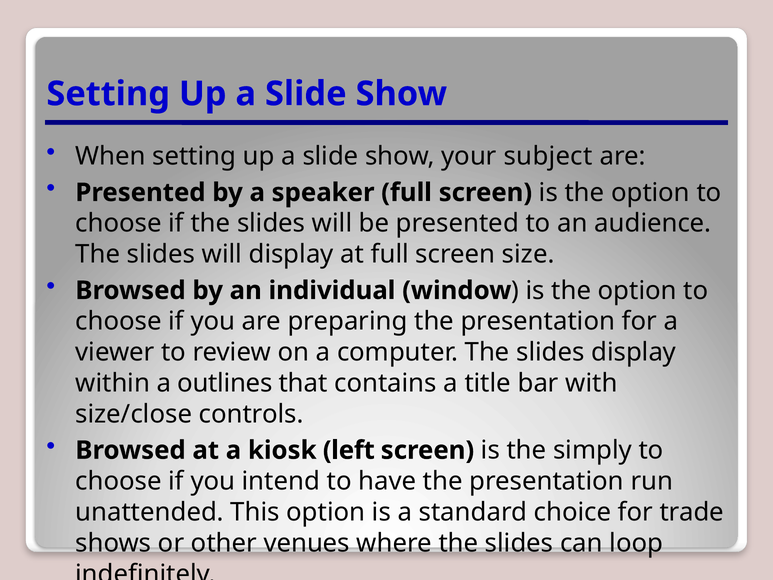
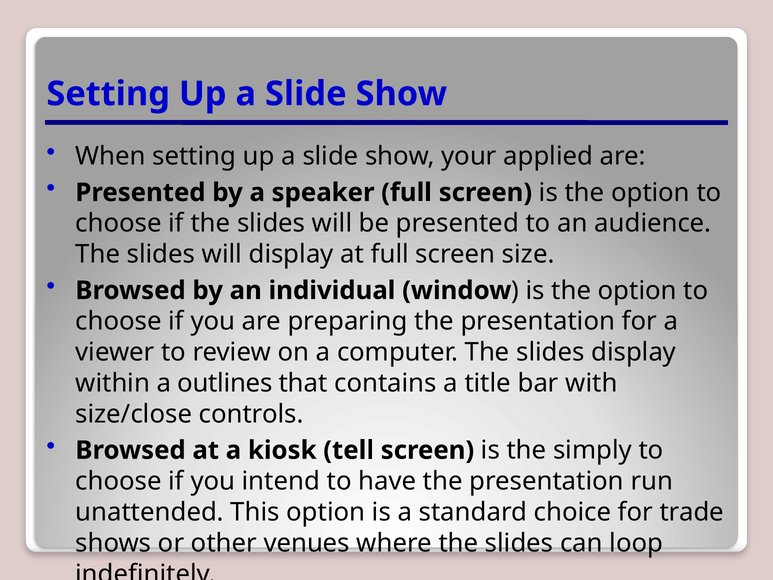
subject: subject -> applied (548, 156)
left: left -> tell (349, 450)
